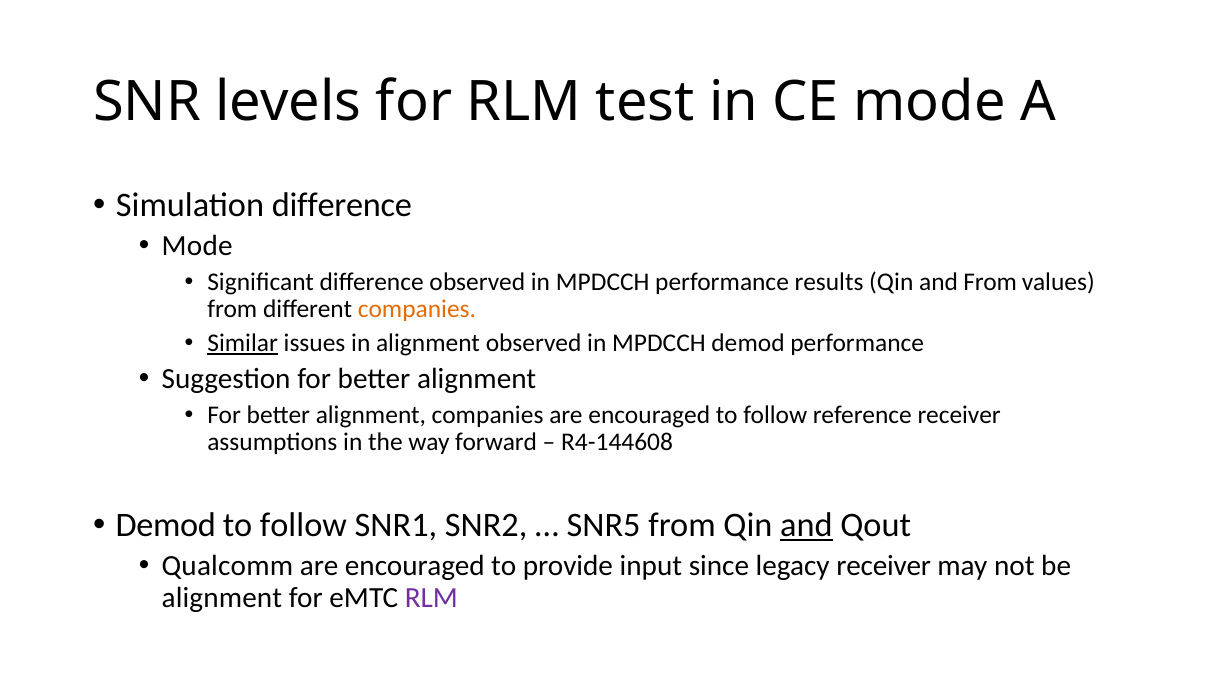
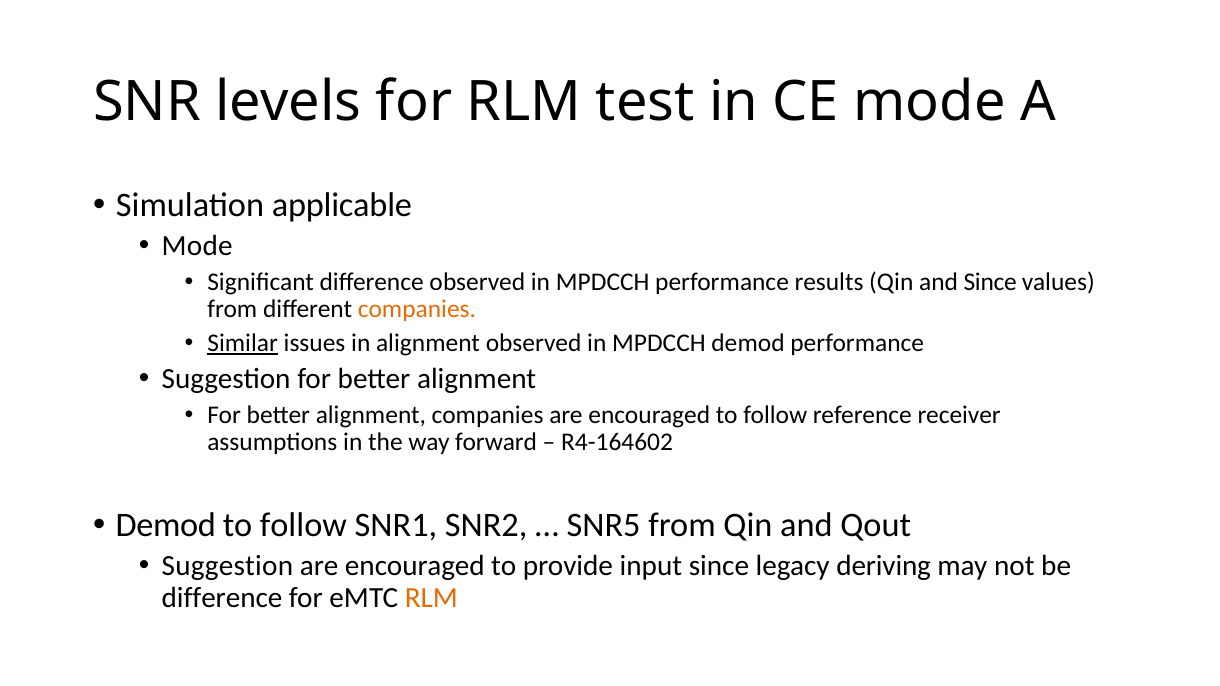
Simulation difference: difference -> applicable (342, 206)
and From: From -> Since (990, 282)
R4-144608: R4-144608 -> R4-164602 (617, 443)
and underline: present -> none (806, 525)
Qualcomm: Qualcomm -> Suggestion (227, 566)
legacy receiver: receiver -> deriving (884, 566)
alignment: alignment -> difference (222, 598)
RLM colour: purple -> orange (431, 598)
